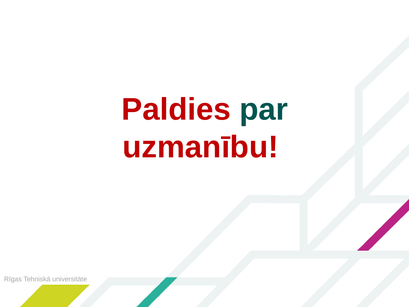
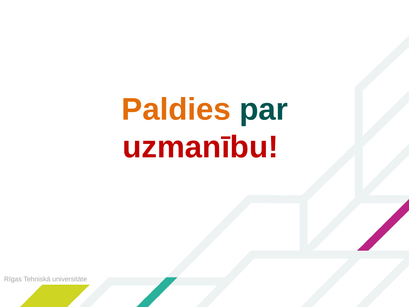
Paldies colour: red -> orange (176, 110)
